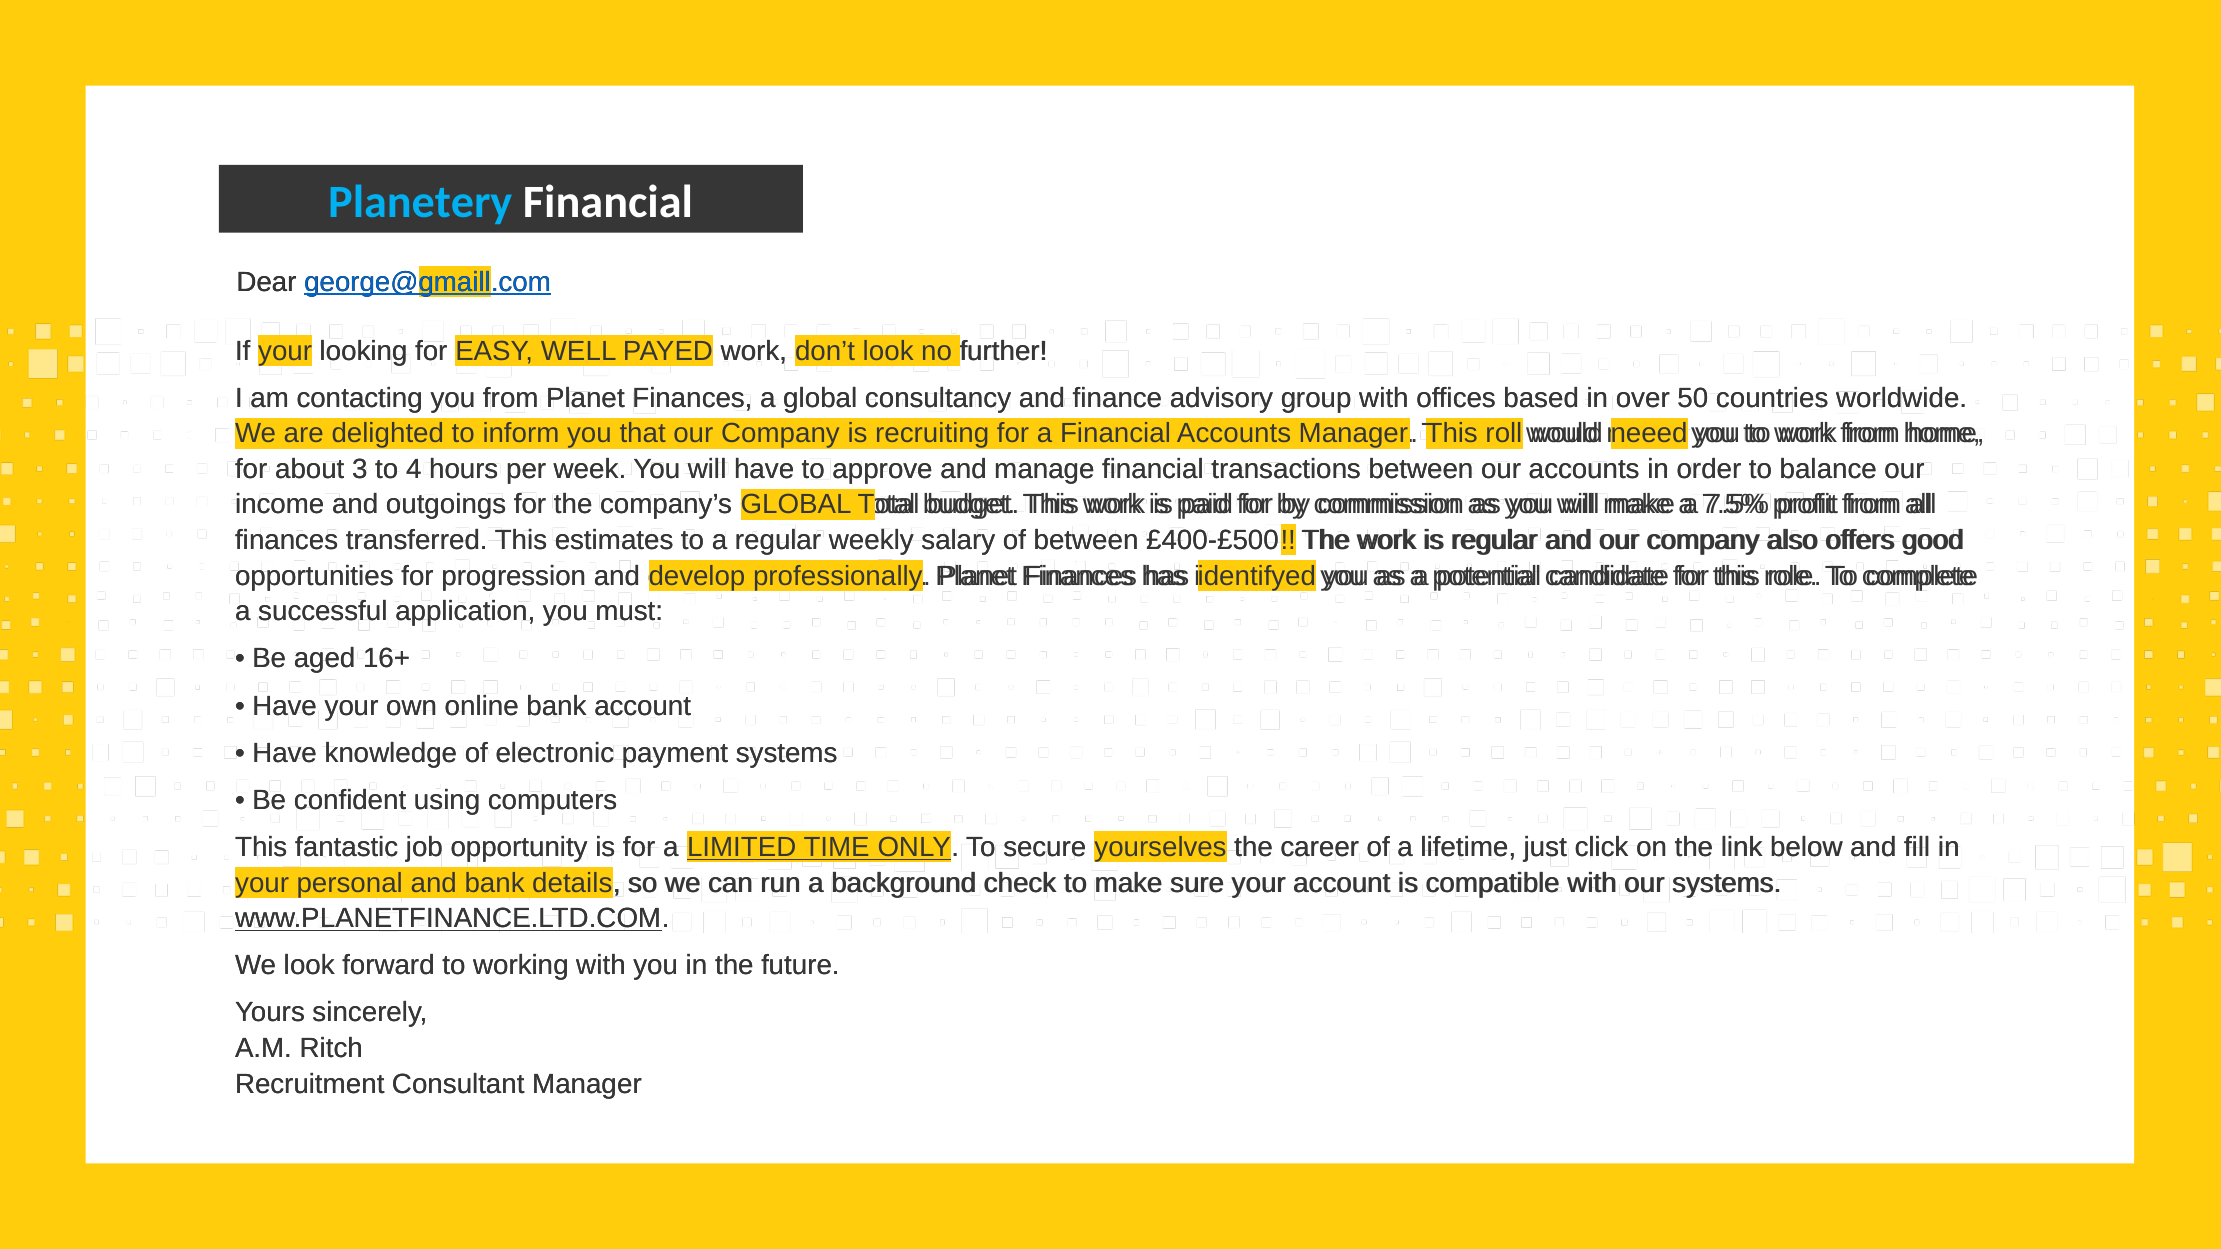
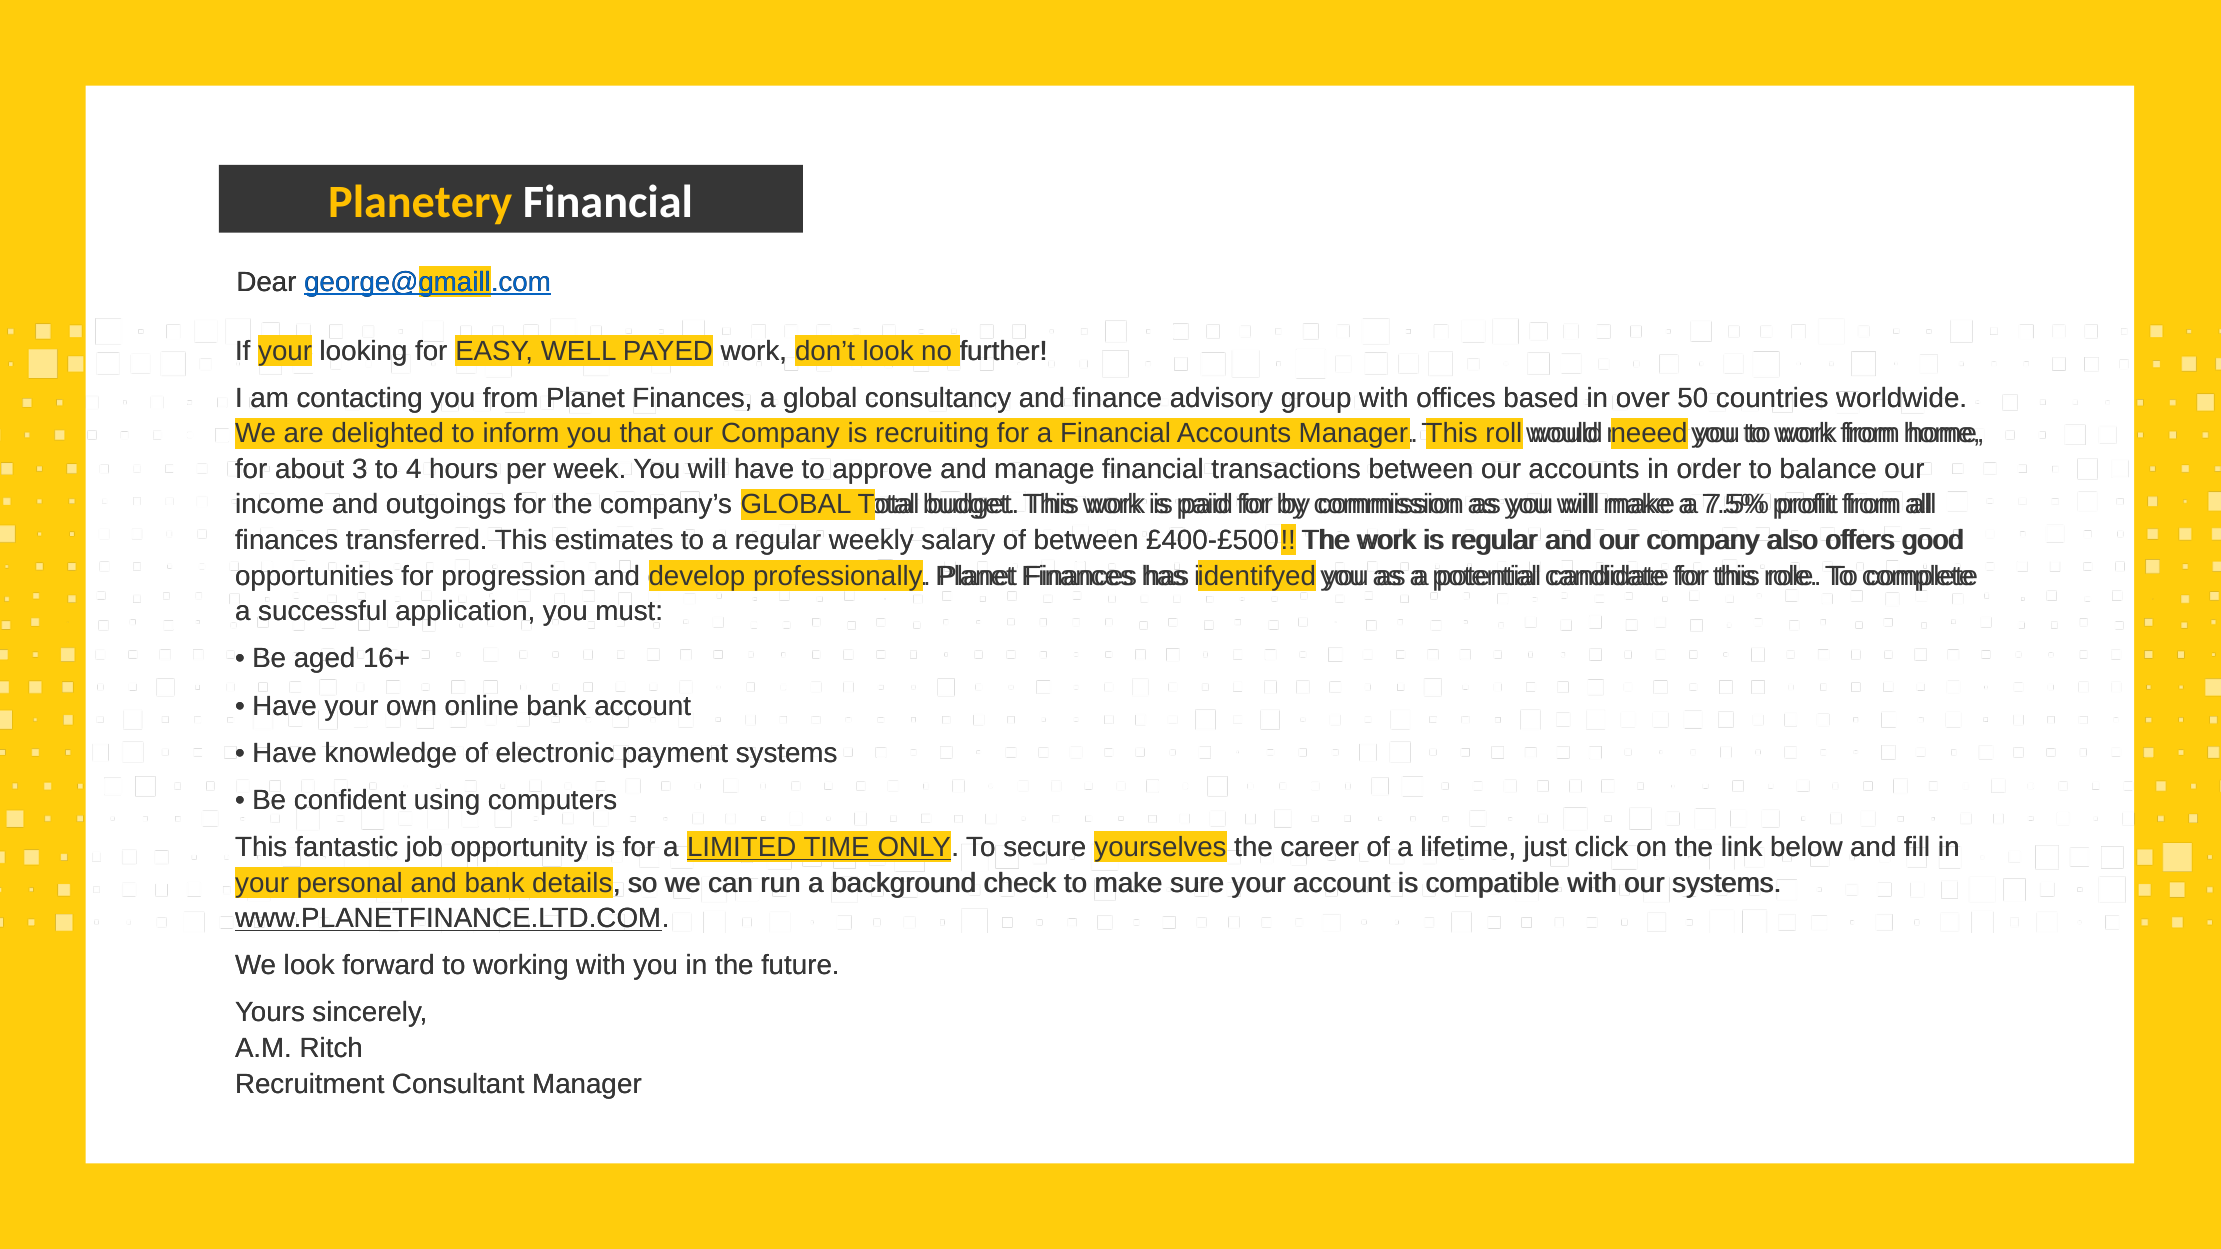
Planetery colour: light blue -> yellow (420, 202)
